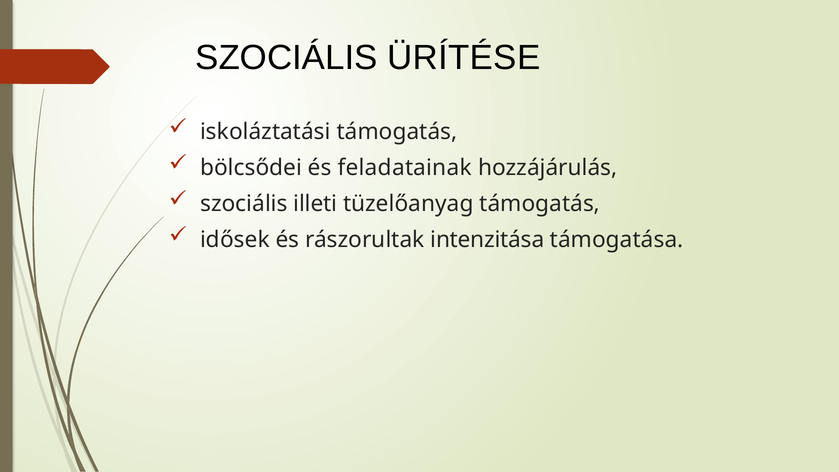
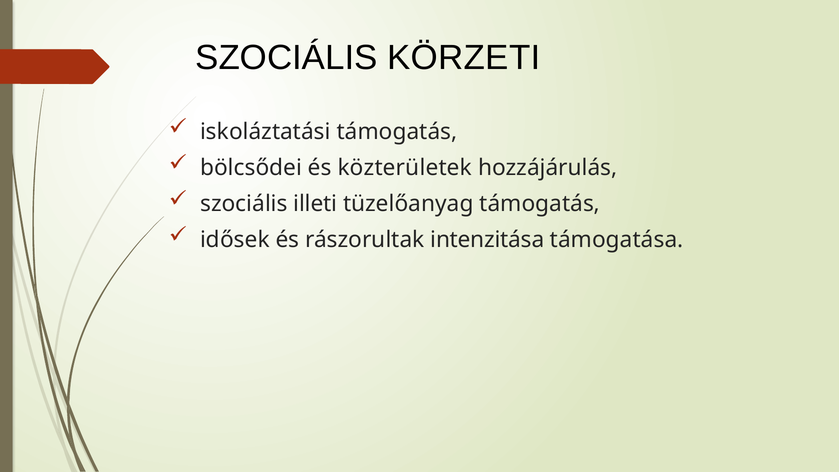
ÜRÍTÉSE: ÜRÍTÉSE -> KÖRZETI (464, 58)
feladatainak: feladatainak -> közterületek (405, 168)
